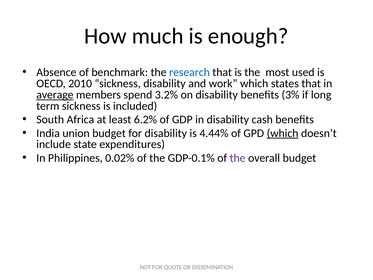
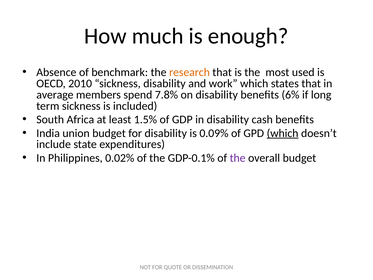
research colour: blue -> orange (189, 72)
average underline: present -> none (55, 95)
3.2%: 3.2% -> 7.8% (166, 95)
3%: 3% -> 6% (291, 95)
6.2%: 6.2% -> 1.5% (145, 119)
4.44%: 4.44% -> 0.09% (214, 133)
